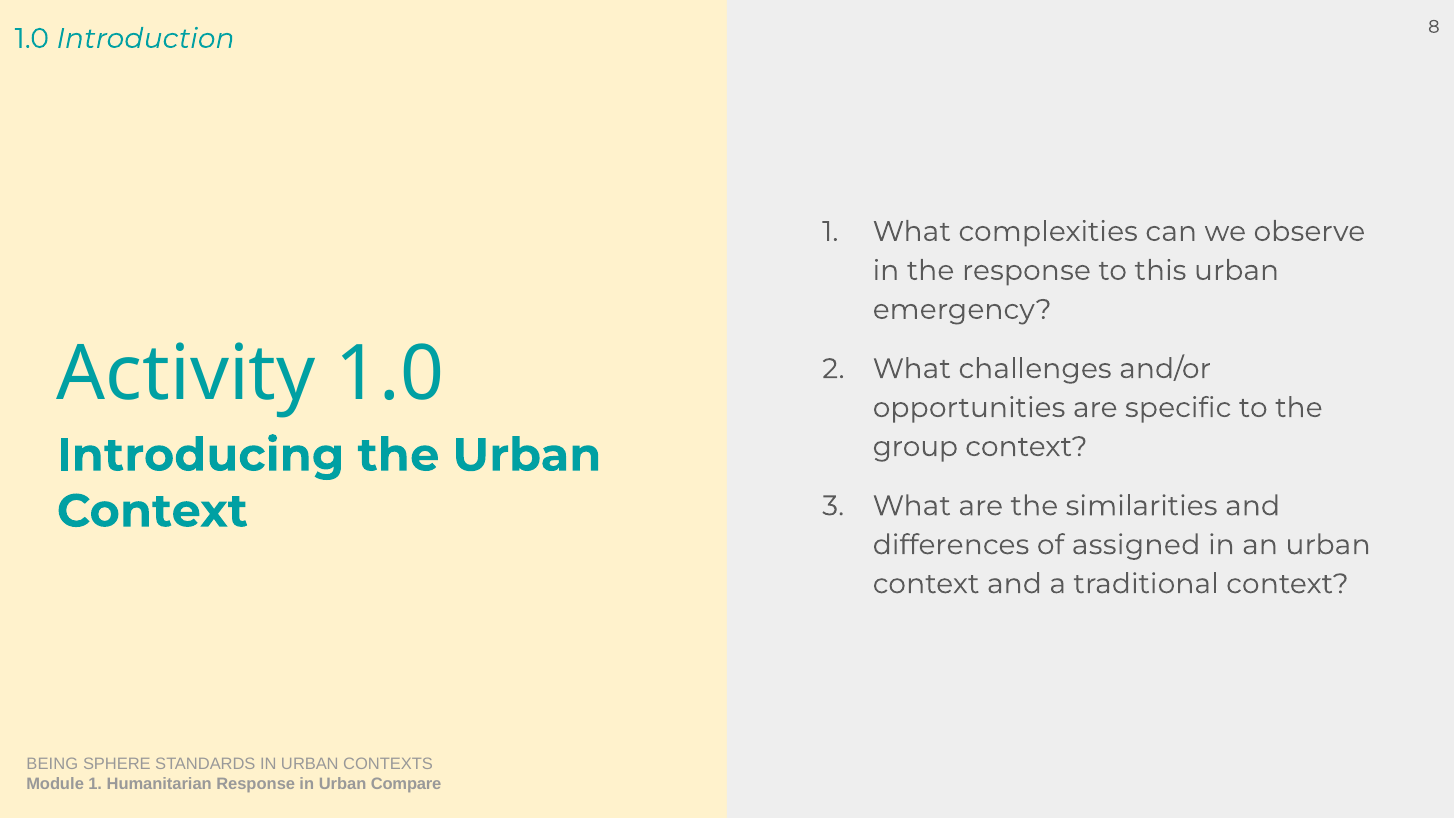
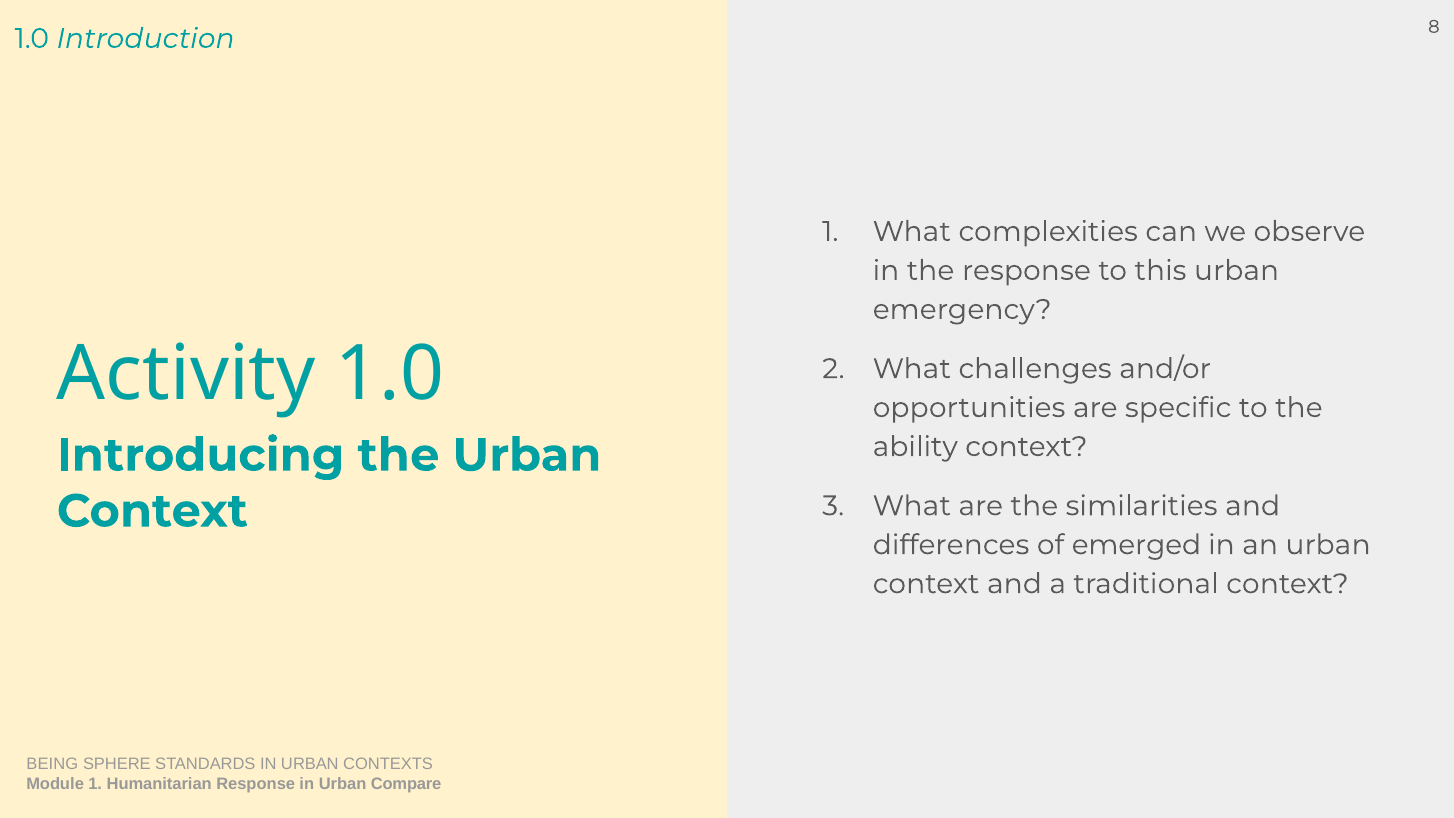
group: group -> ability (915, 447)
assigned: assigned -> emerged (1136, 545)
